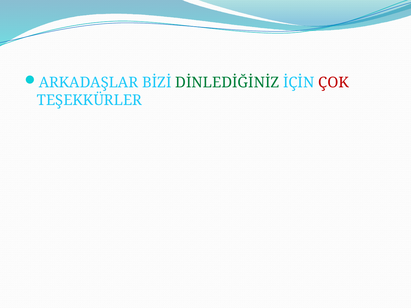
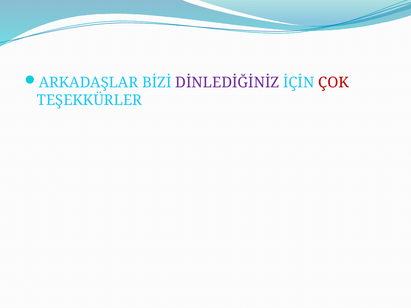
DİNLEDİĞİNİZ colour: green -> purple (227, 83)
